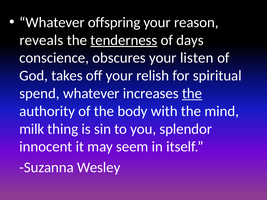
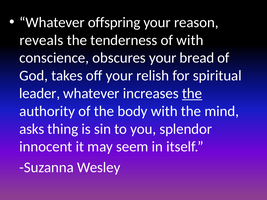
tenderness underline: present -> none (124, 40)
of days: days -> with (190, 40)
listen: listen -> bread (197, 58)
spend: spend -> leader (40, 94)
milk: milk -> asks (32, 129)
